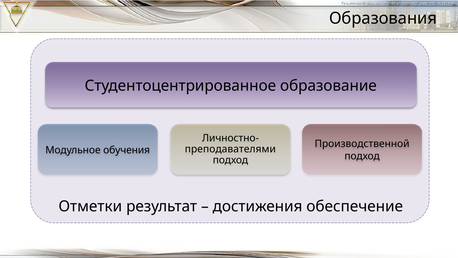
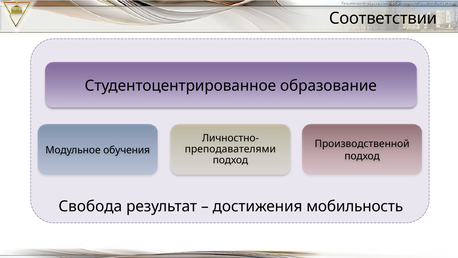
Образования: Образования -> Соответствии (383, 18)
Отметки: Отметки -> Свобода (90, 206)
обеспечение: обеспечение -> мобильность (355, 206)
